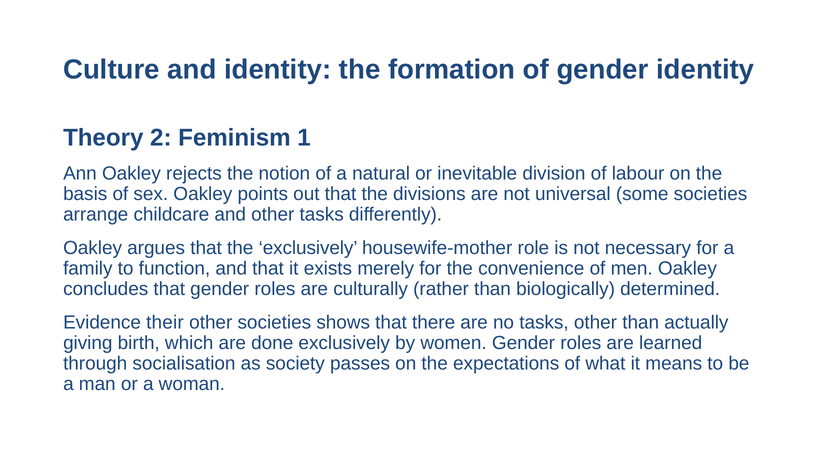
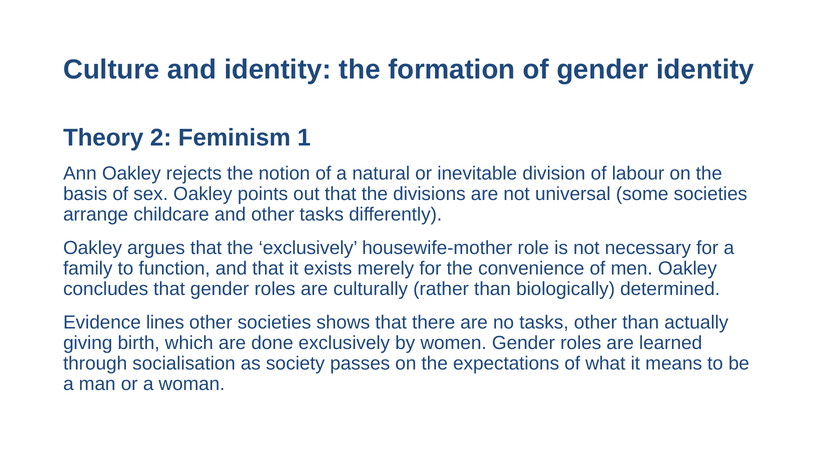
their: their -> lines (165, 322)
